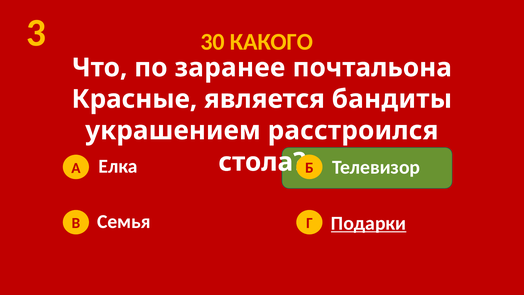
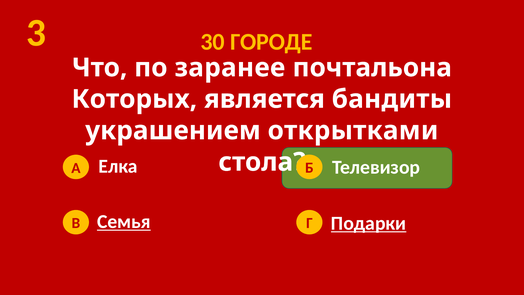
КАКОГО: КАКОГО -> ГОРОДЕ (271, 42)
Красные: Красные -> Которых (134, 99)
расстроился: расстроился -> открытками (353, 131)
Семья underline: none -> present (124, 222)
